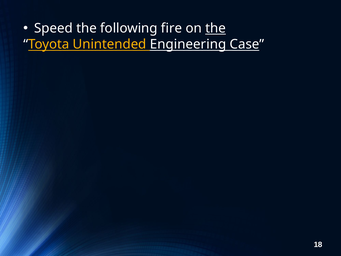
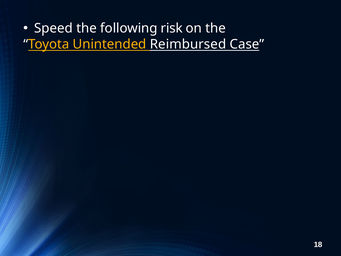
fire: fire -> risk (172, 28)
the underline: present -> none (216, 28)
Engineering: Engineering -> Reimbursed (188, 44)
